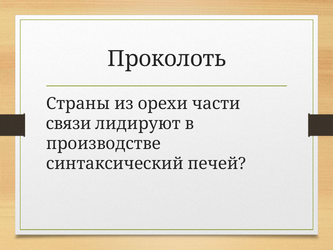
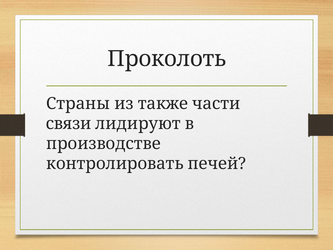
орехи: орехи -> также (163, 104)
синтаксический: синтаксический -> контролировать (115, 163)
